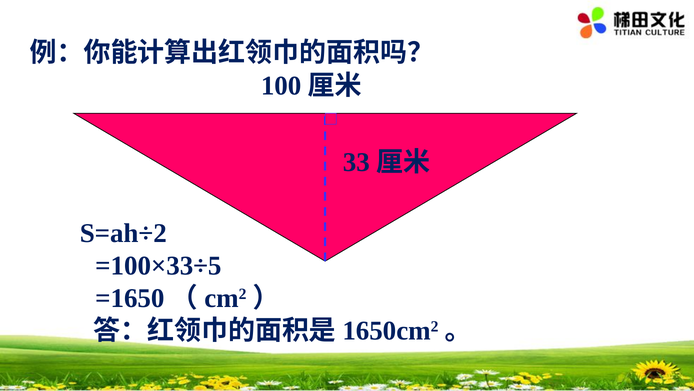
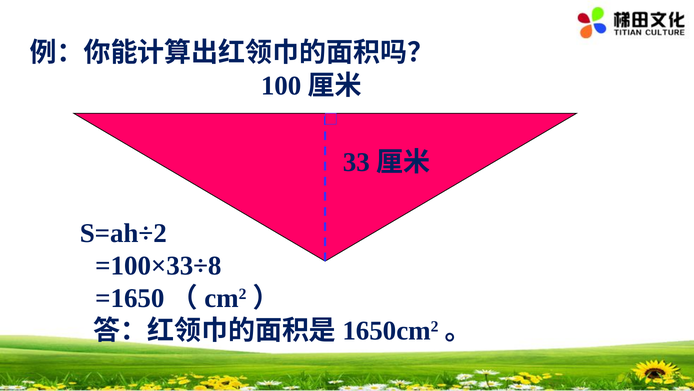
=100×33÷5: =100×33÷5 -> =100×33÷8 (158, 265)
